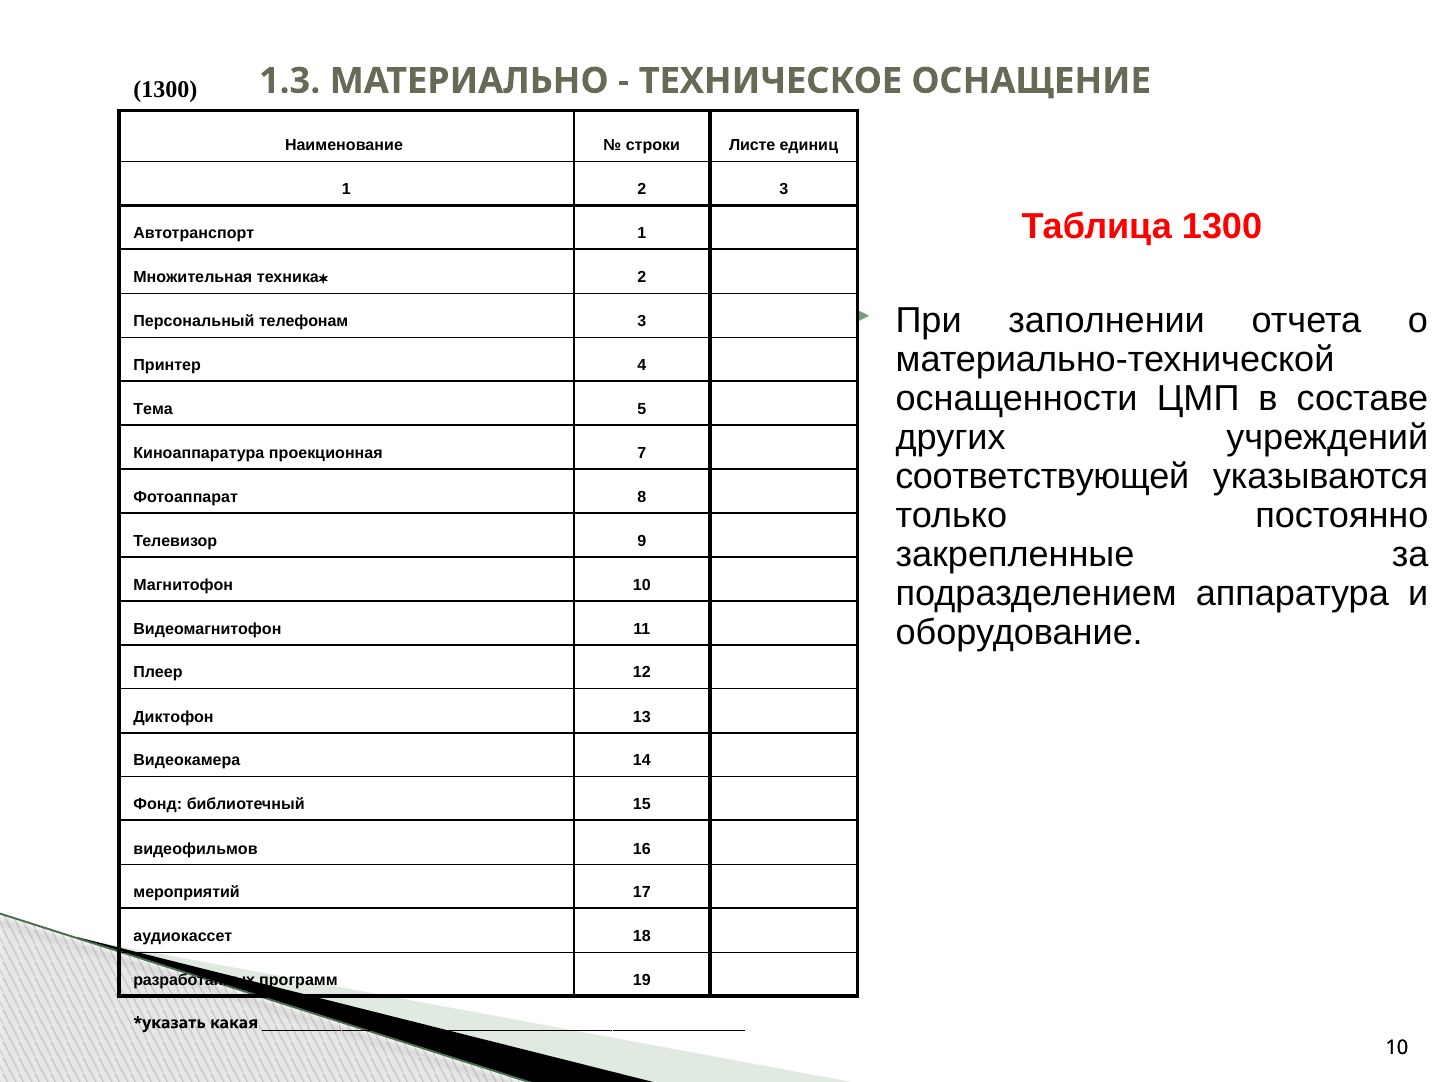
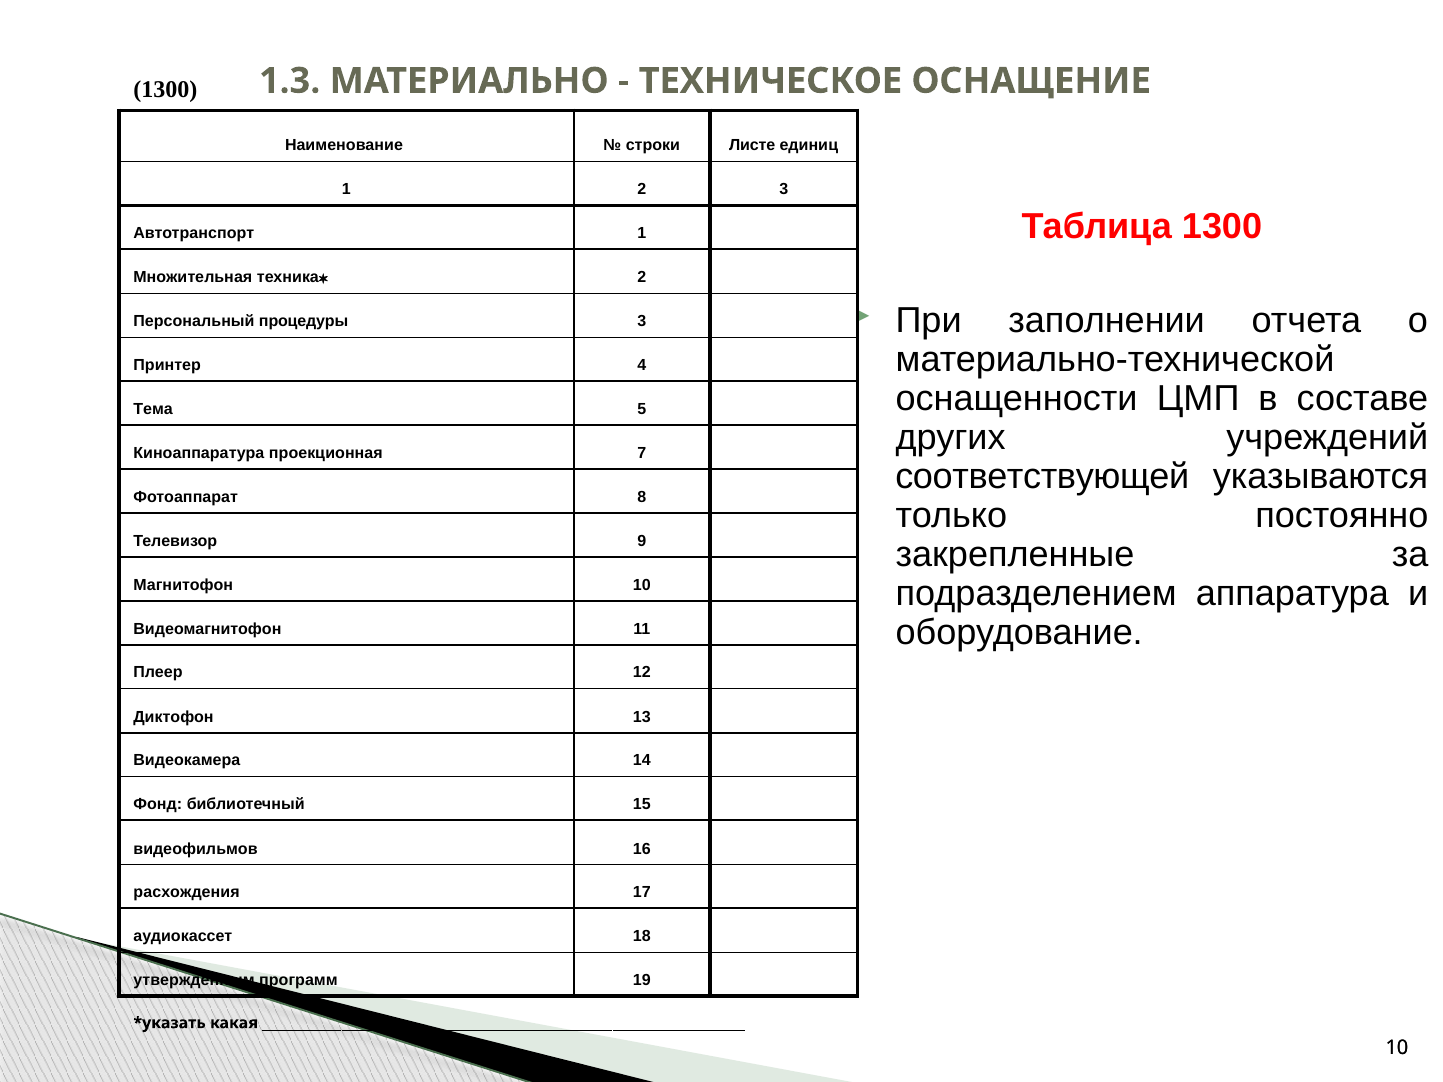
телефонам: телефонам -> процедуры (304, 322)
мероприятий: мероприятий -> расхождения (187, 892)
разработанных: разработанных -> утвержденным (194, 980)
